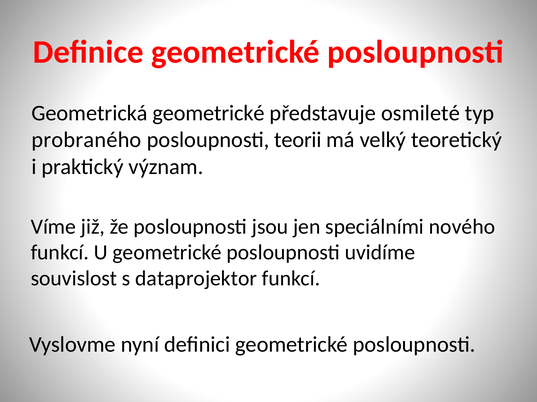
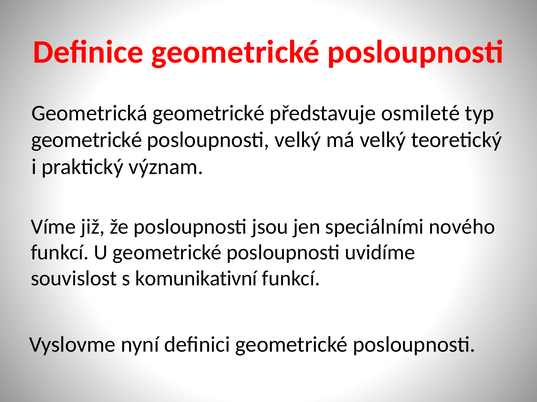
probraného: probraného -> geometrické (87, 140)
posloupnosti teorii: teorii -> velký (298, 140)
dataprojektor: dataprojektor -> komunikativní (196, 279)
